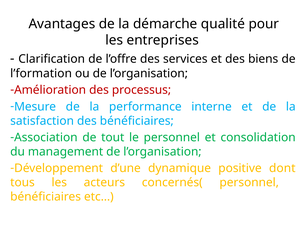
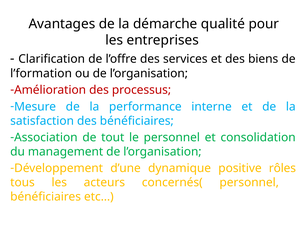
dont: dont -> rôles (282, 169)
